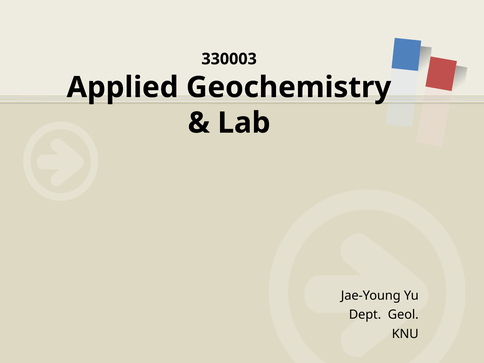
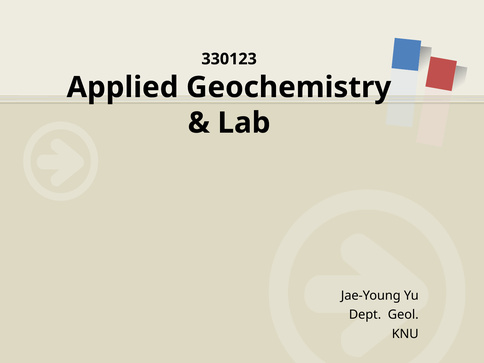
330003: 330003 -> 330123 (229, 59)
